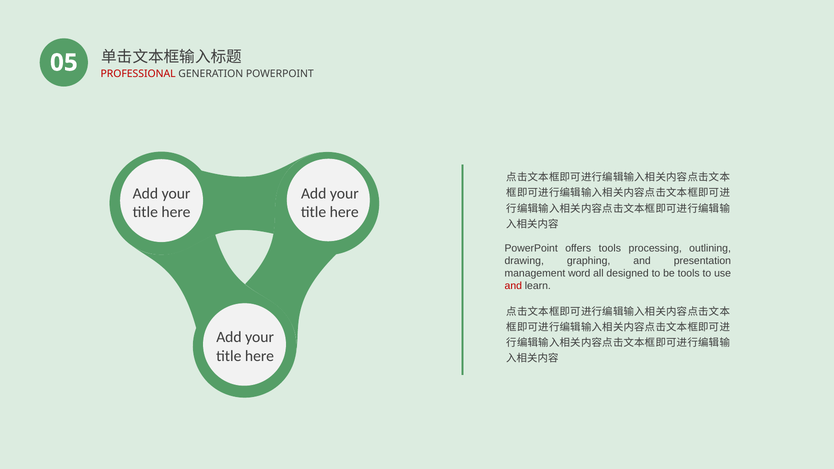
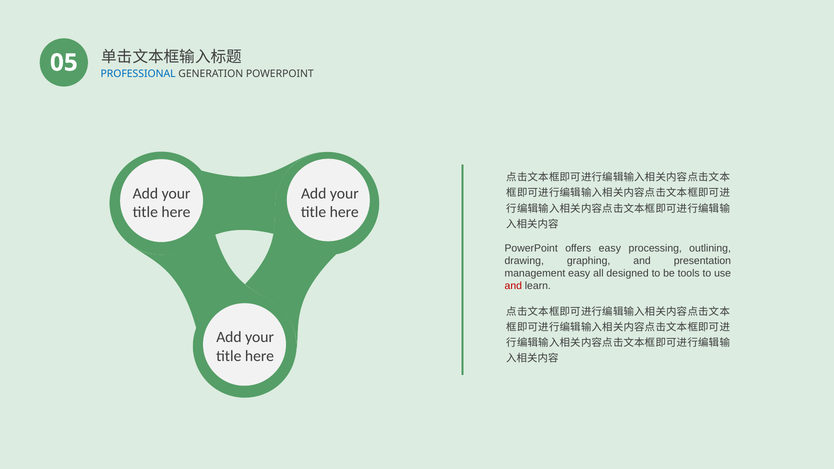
PROFESSIONAL colour: red -> blue (138, 74)
offers tools: tools -> easy (610, 249)
management word: word -> easy (579, 274)
